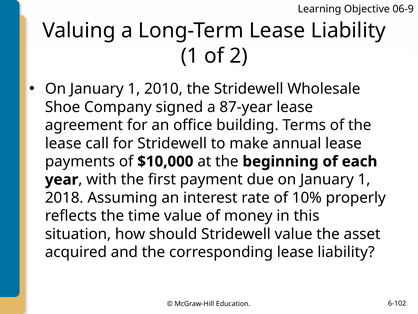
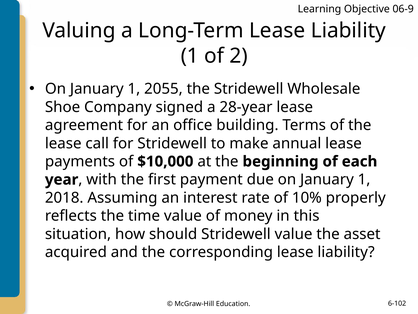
2010: 2010 -> 2055 (163, 89)
87-year: 87-year -> 28-year (246, 107)
